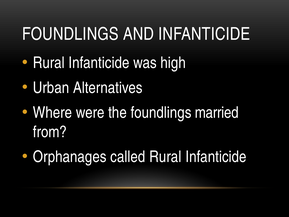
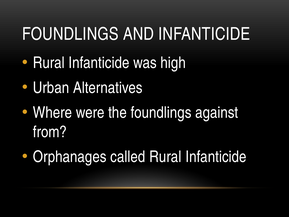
married: married -> against (217, 113)
